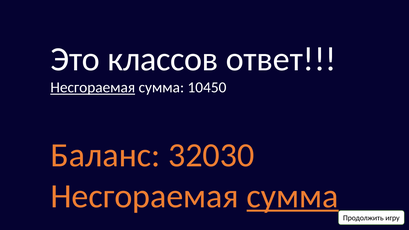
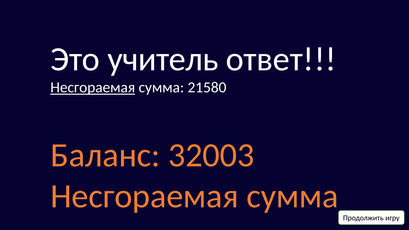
классов: классов -> учитель (163, 59)
10450: 10450 -> 21580 (207, 88)
32030: 32030 -> 32003 (211, 155)
сумма underline: present -> none (293, 196)
